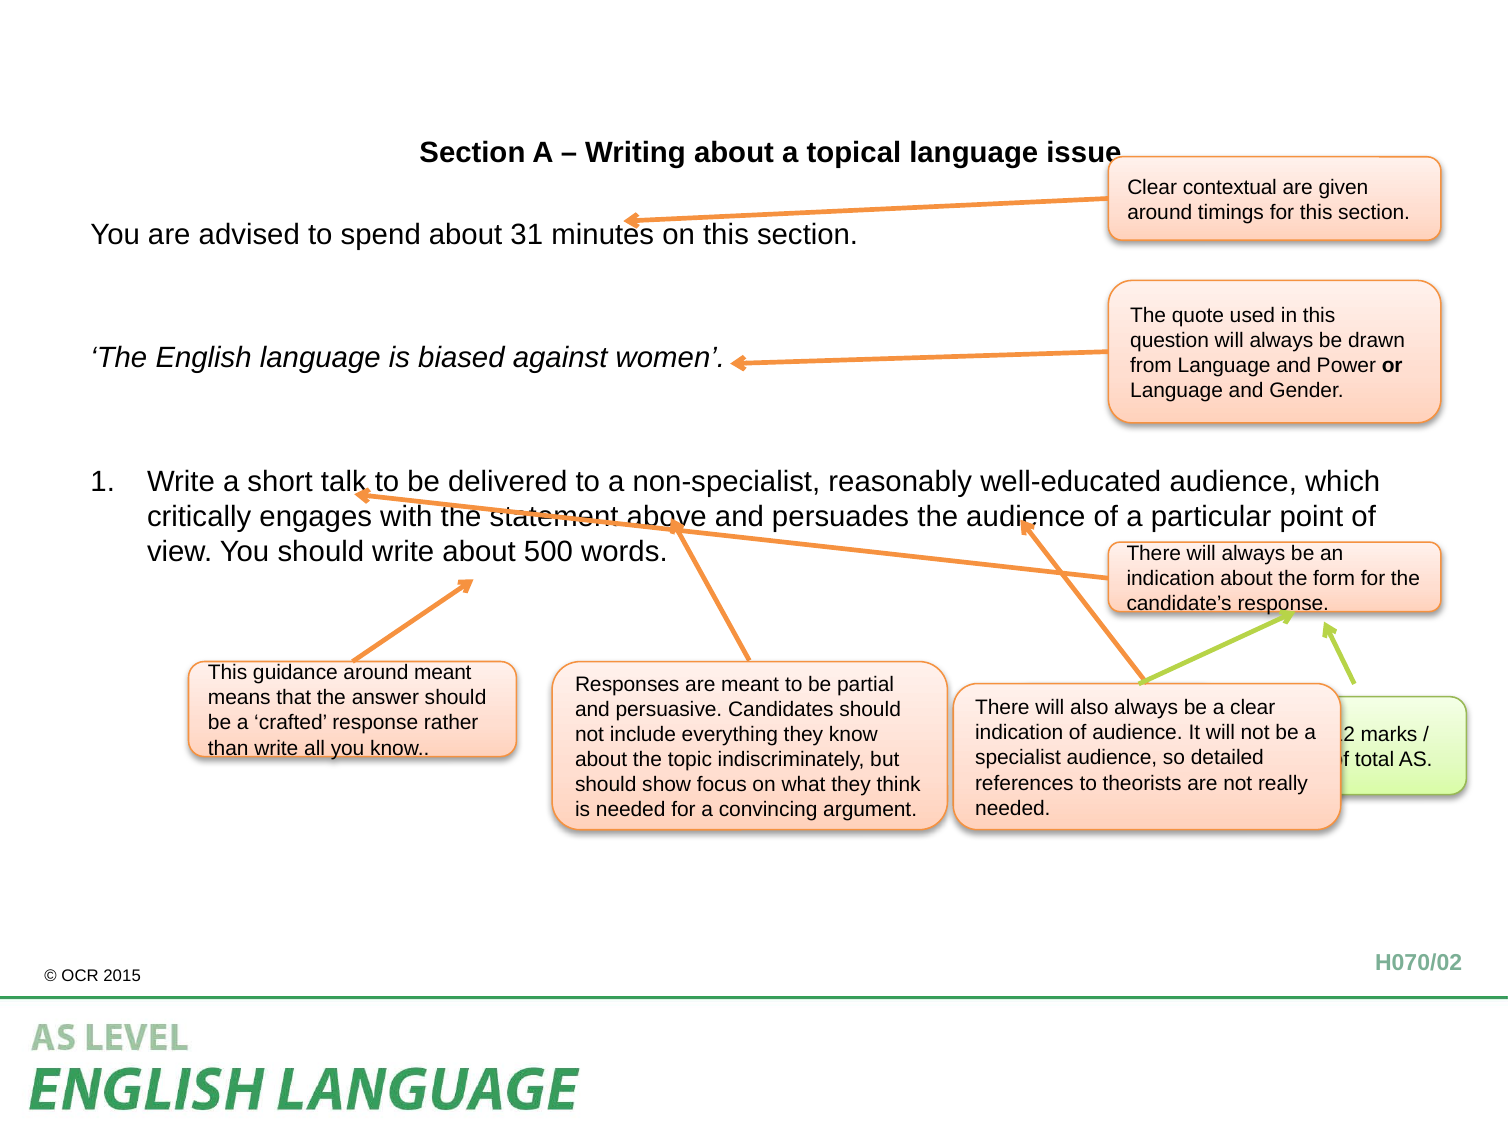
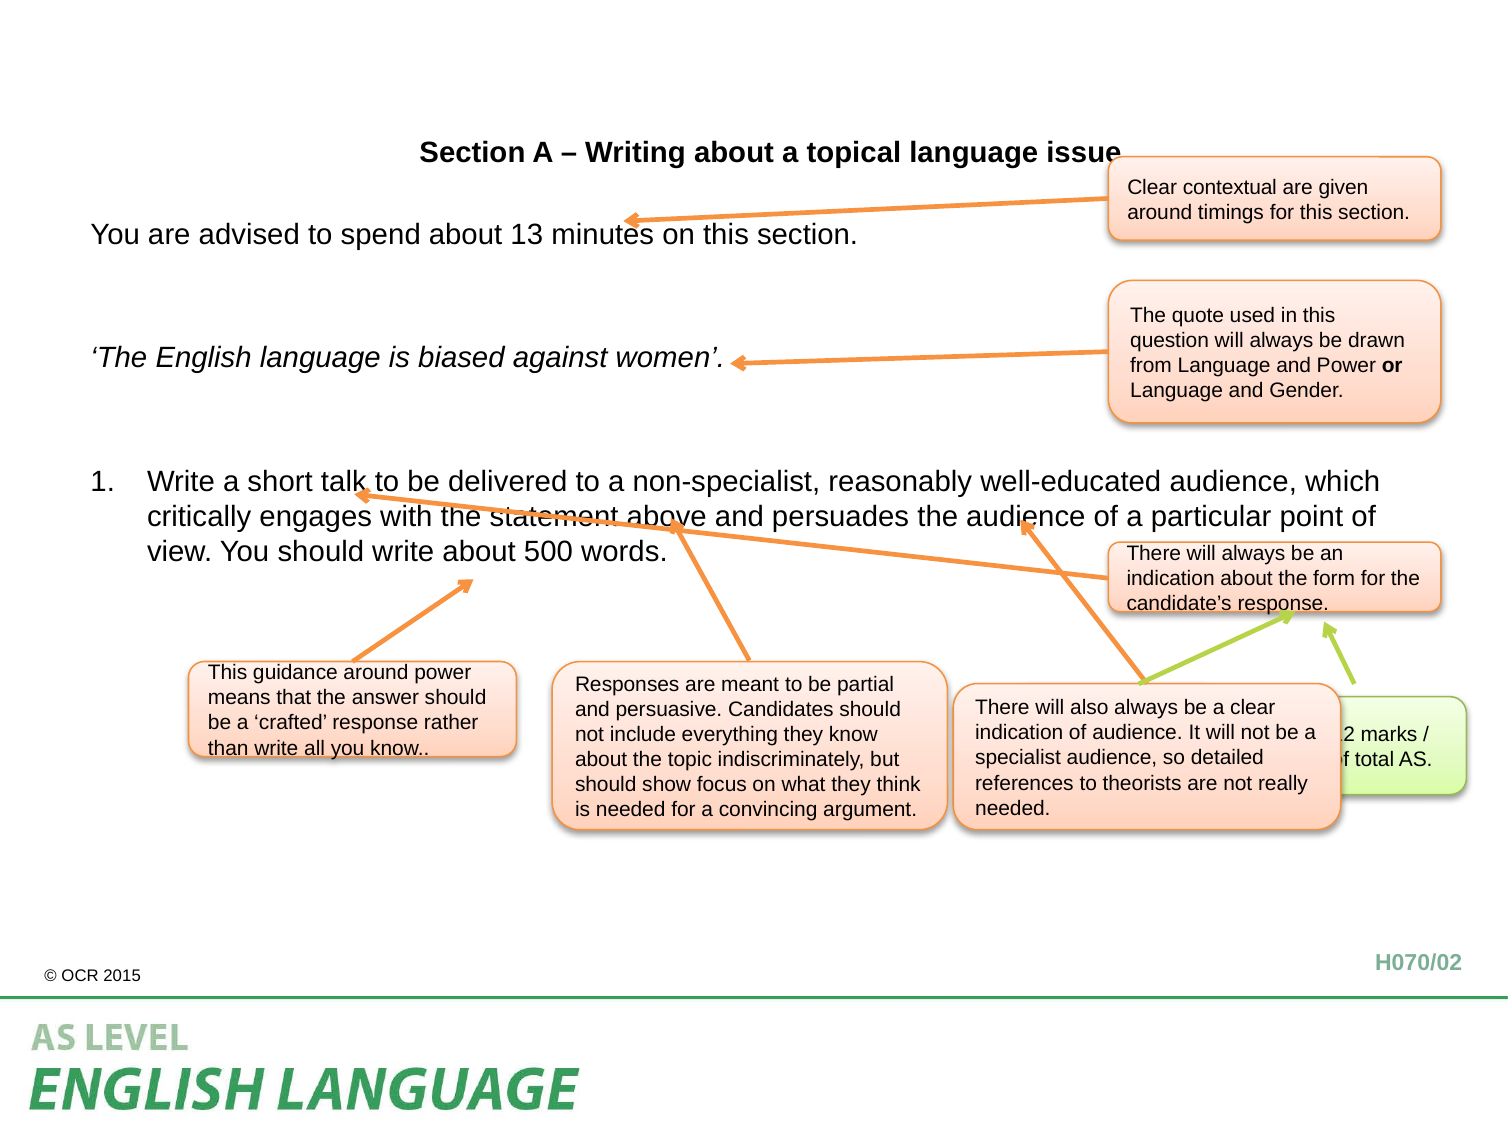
31: 31 -> 13 (527, 235)
around meant: meant -> power (443, 673)
